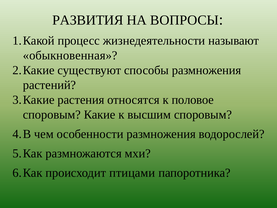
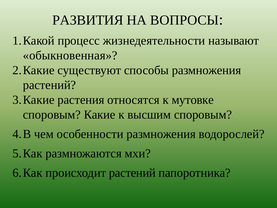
половое: половое -> мутовке (193, 100)
происходит птицами: птицами -> растений (132, 173)
